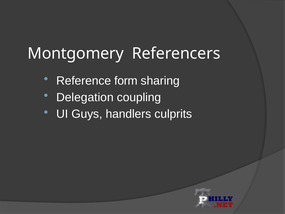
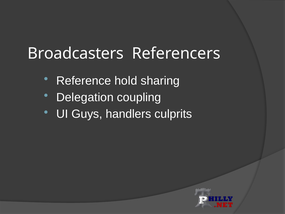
Montgomery: Montgomery -> Broadcasters (76, 53)
form: form -> hold (126, 81)
